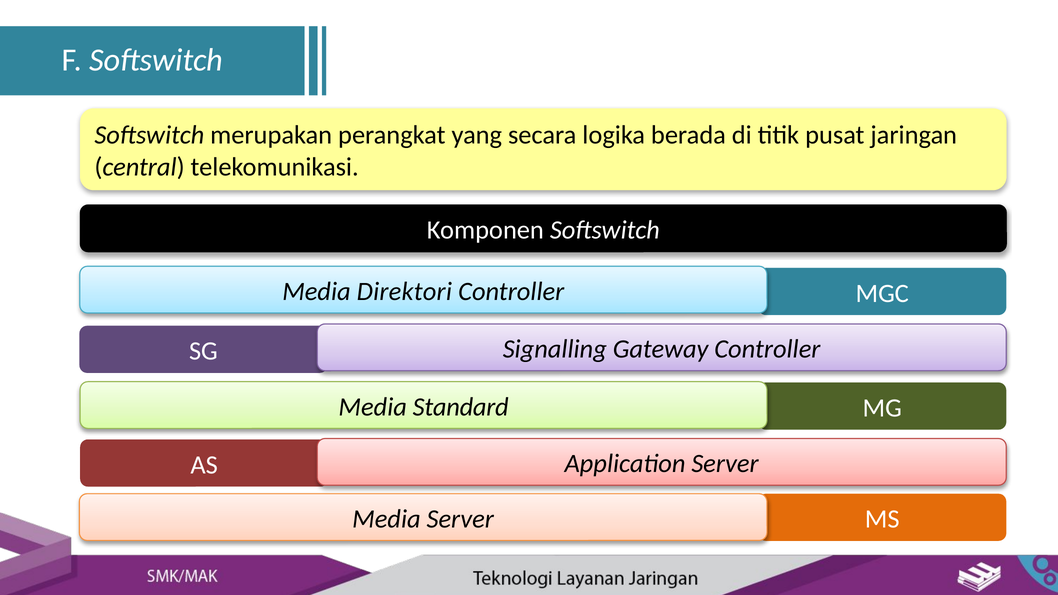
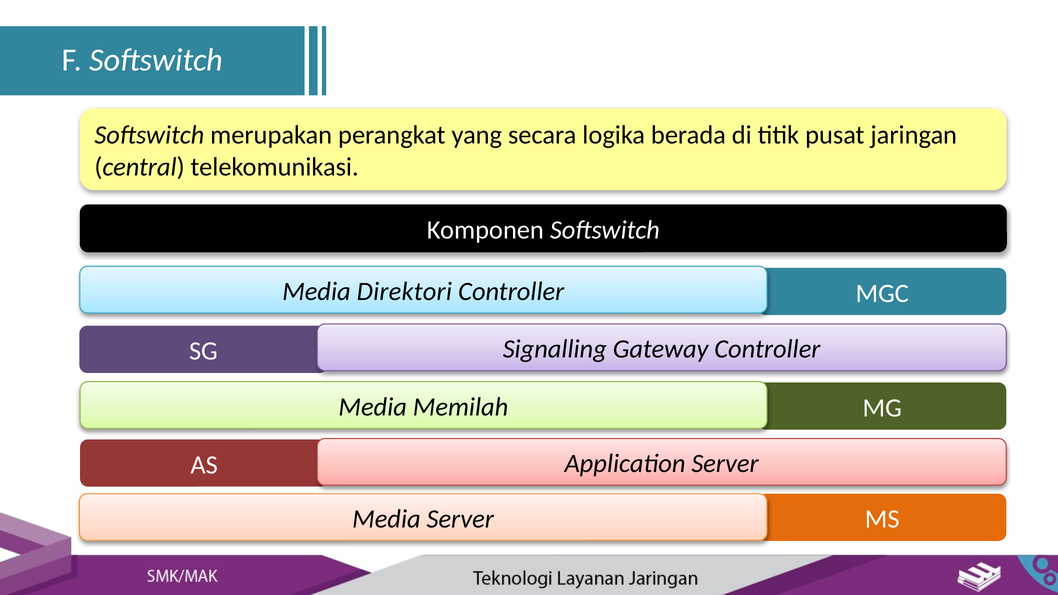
Standard: Standard -> Memilah (461, 407)
